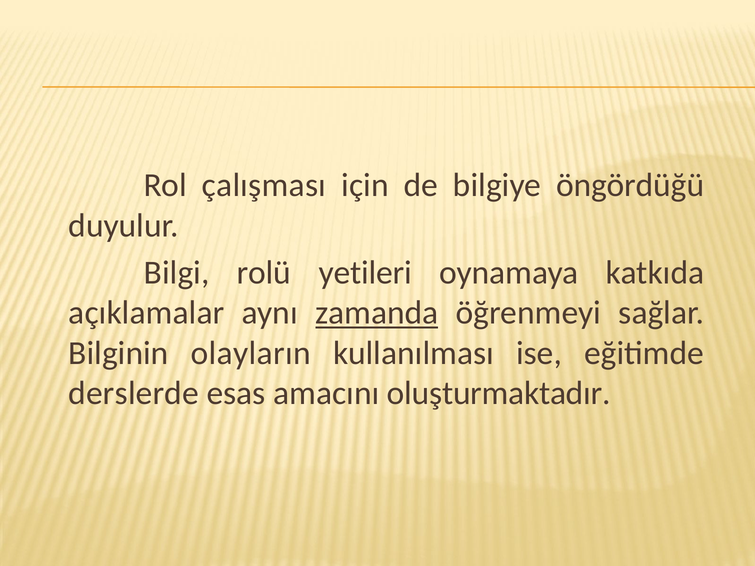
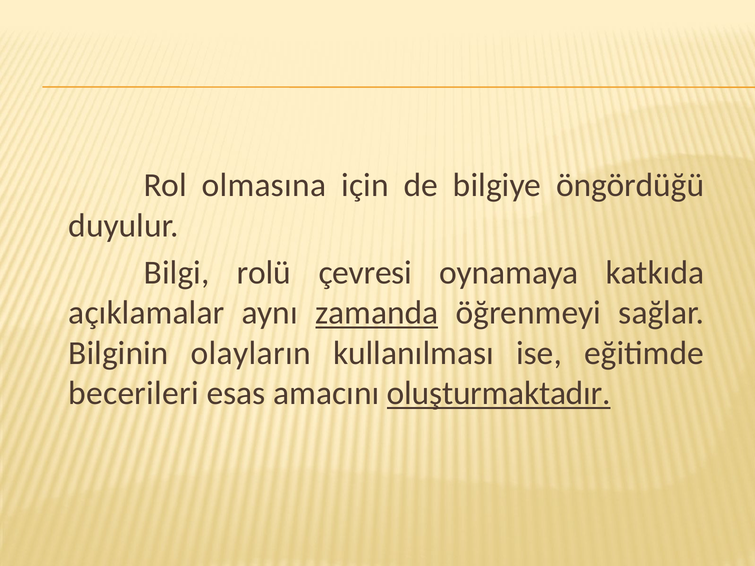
çalışması: çalışması -> olmasına (264, 185)
yetileri: yetileri -> çevresi (365, 273)
derslerde: derslerde -> becerileri (134, 394)
oluşturmaktadır underline: none -> present (499, 394)
